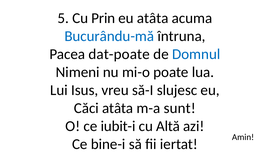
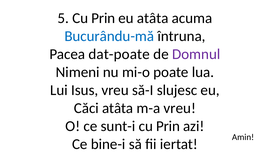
Domnul colour: blue -> purple (196, 54)
m-a sunt: sunt -> vreu (180, 108)
iubit-i: iubit-i -> sunt-i (118, 126)
Altă: Altă -> Prin (168, 126)
